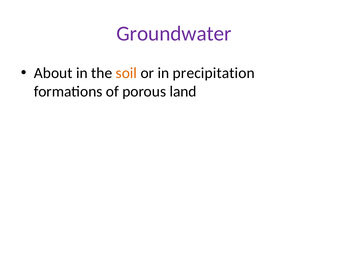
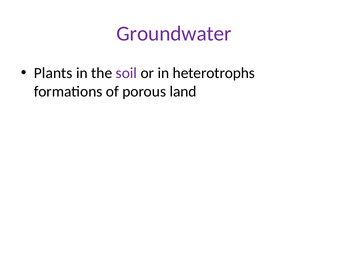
About: About -> Plants (53, 73)
soil colour: orange -> purple (126, 73)
precipitation: precipitation -> heterotrophs (214, 73)
